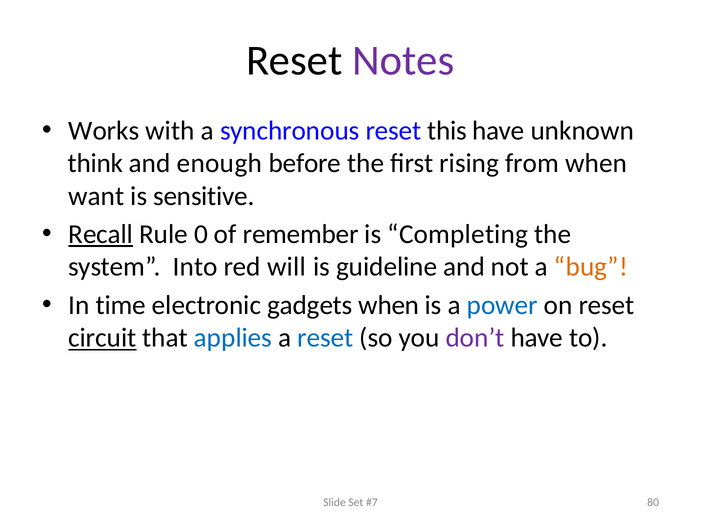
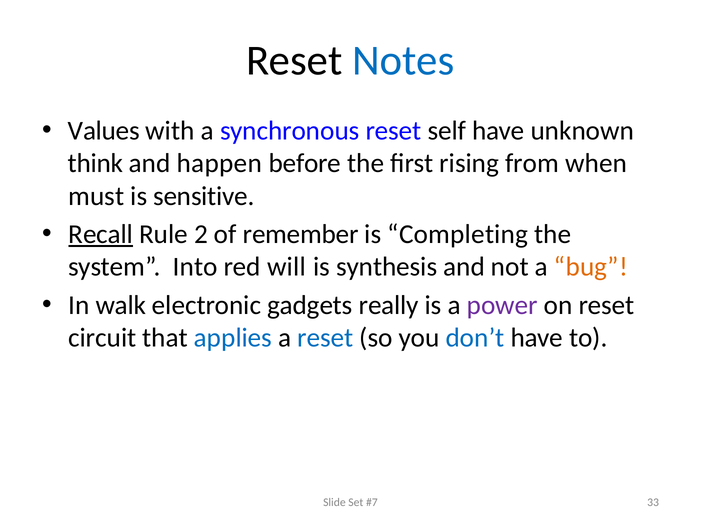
Notes colour: purple -> blue (403, 61)
Works: Works -> Values (104, 130)
this: this -> self (447, 130)
enough: enough -> happen (219, 163)
want: want -> must (96, 196)
0: 0 -> 2 (201, 234)
guideline: guideline -> synthesis (387, 267)
time: time -> walk (121, 305)
gadgets when: when -> really (389, 305)
power colour: blue -> purple (502, 305)
circuit underline: present -> none (102, 338)
don’t colour: purple -> blue (475, 338)
80: 80 -> 33 (653, 502)
